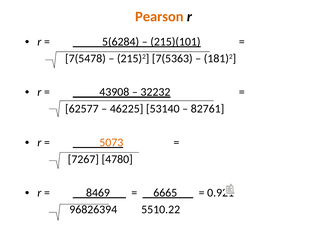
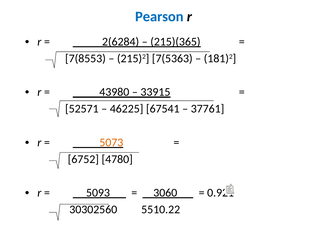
Pearson colour: orange -> blue (159, 16)
5(6284: 5(6284 -> 2(6284 (121, 42)
215)(101: 215)(101 -> 215)(365 (175, 42)
7(5478: 7(5478 -> 7(8553 (85, 59)
43908: 43908 -> 43980 (114, 92)
32232: 32232 -> 33915 (155, 92)
62577: 62577 -> 52571 (82, 109)
53140: 53140 -> 67541 (163, 109)
82761: 82761 -> 37761 (208, 109)
7267: 7267 -> 6752 (83, 159)
8469: 8469 -> 5093 (98, 193)
6665: 6665 -> 3060 (165, 193)
96826394: 96826394 -> 30302560 (93, 210)
